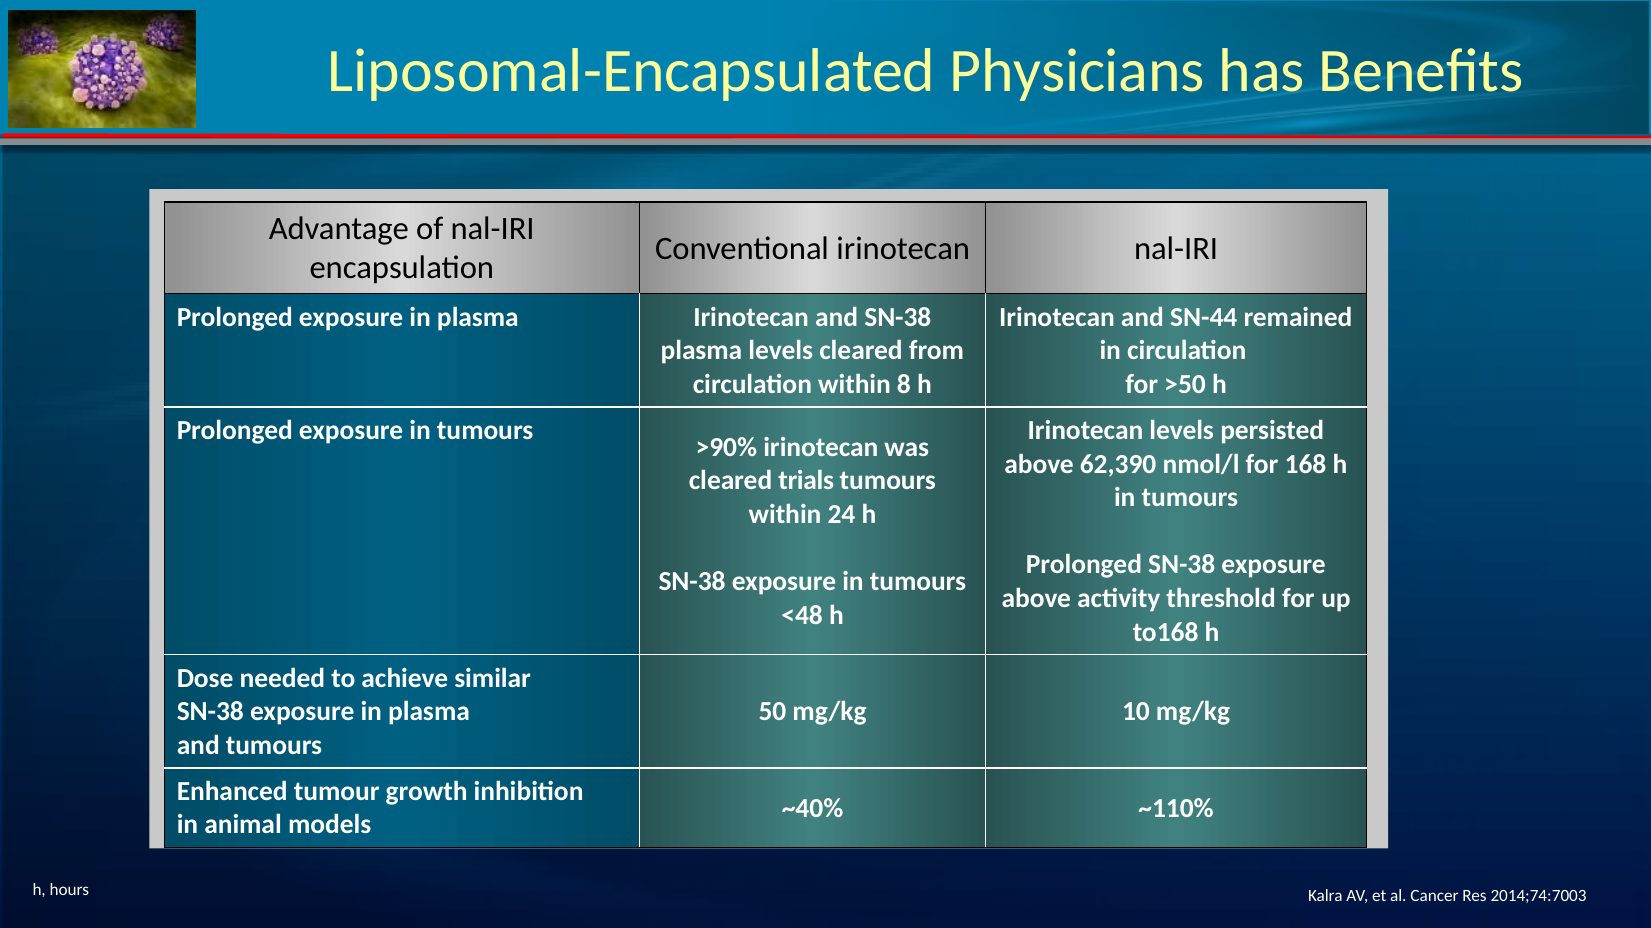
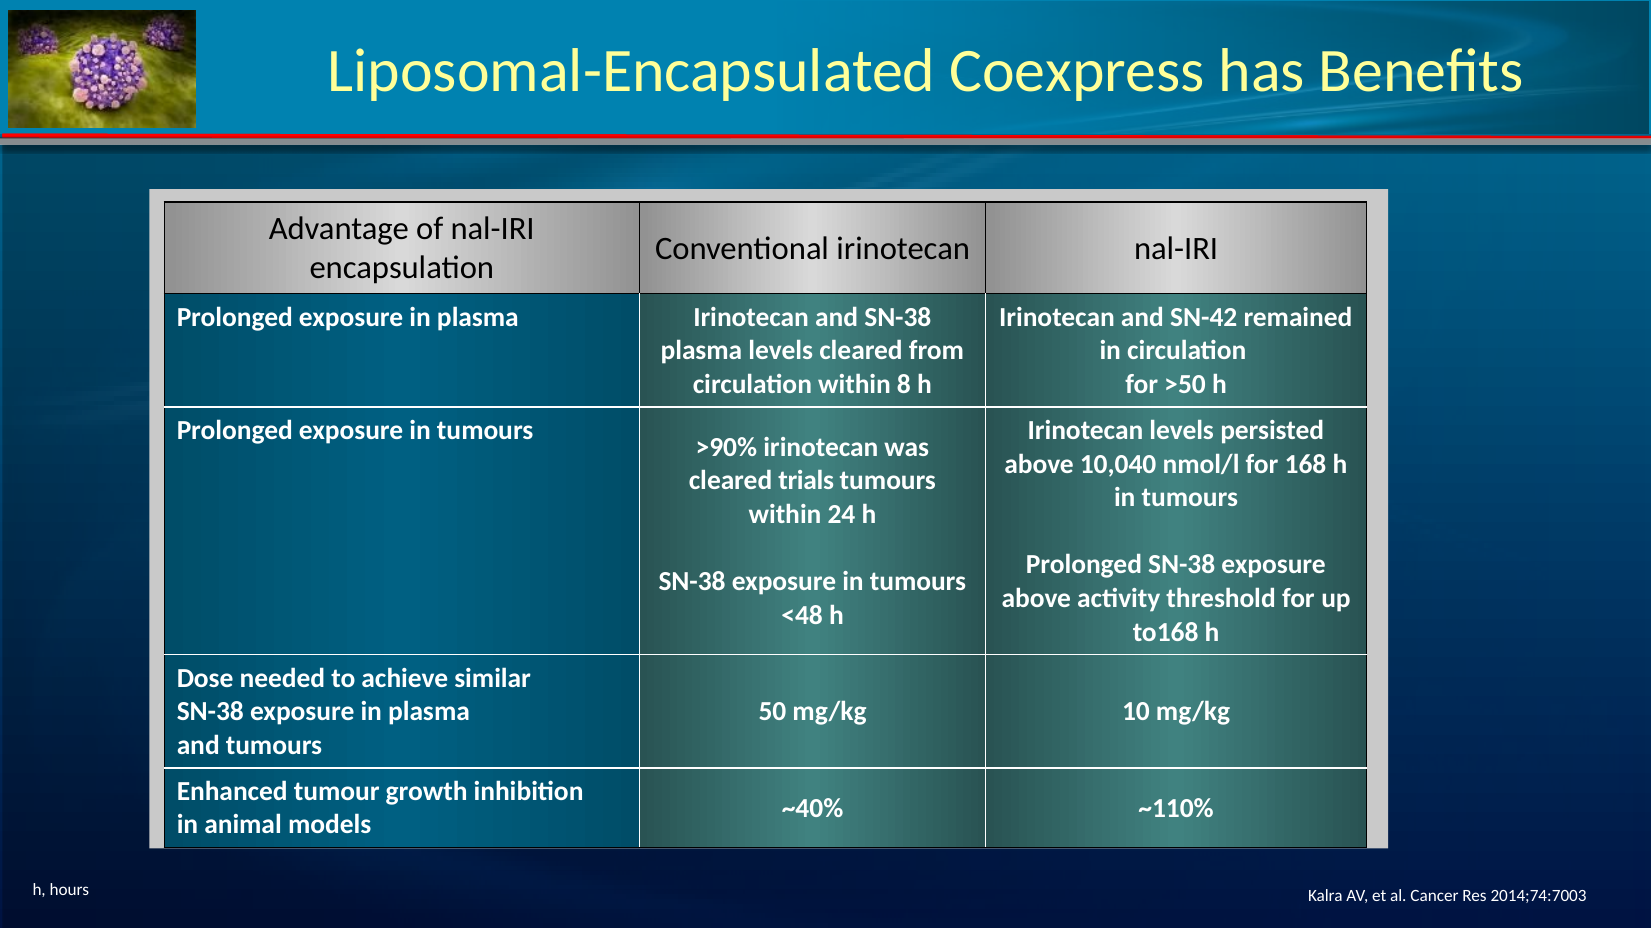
Physicians: Physicians -> Coexpress (1077, 71)
SN-44: SN-44 -> SN-42 (1204, 317)
62,390: 62,390 -> 10,040 (1118, 464)
